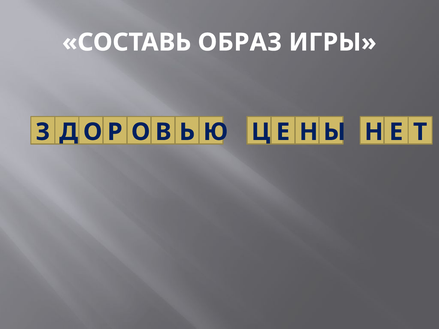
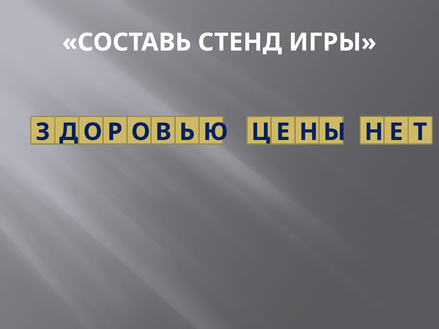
ОБРАЗ: ОБРАЗ -> СТЕНД (240, 42)
